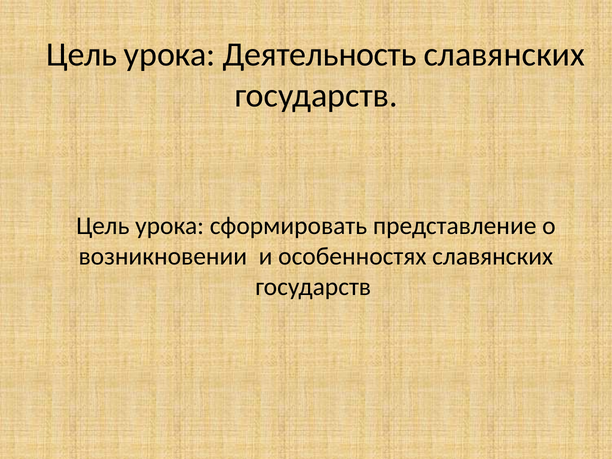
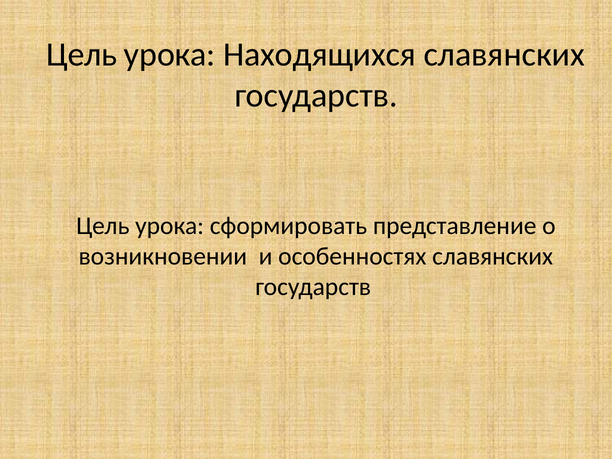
Деятельность: Деятельность -> Находящихся (320, 55)
